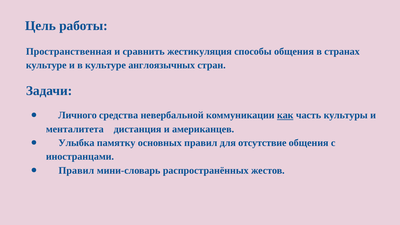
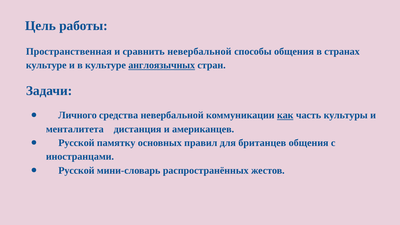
сравнить жестикуляция: жестикуляция -> невербальной (199, 52)
англоязычных underline: none -> present (162, 65)
Улыбка: Улыбка -> Русской (76, 143)
отсутствие: отсутствие -> британцев (262, 143)
Правил: Правил -> Русской (76, 170)
